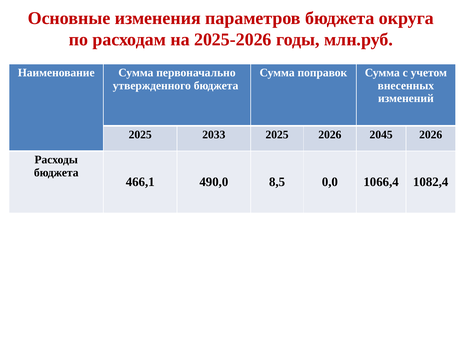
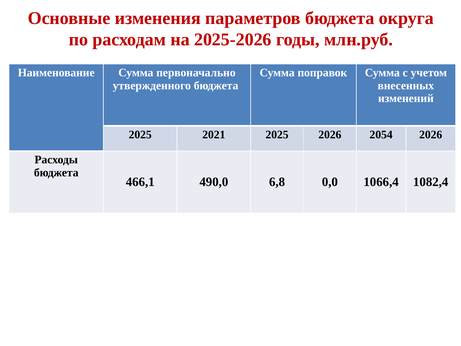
2033: 2033 -> 2021 (214, 135)
2045: 2045 -> 2054 (381, 135)
8,5: 8,5 -> 6,8 (277, 182)
